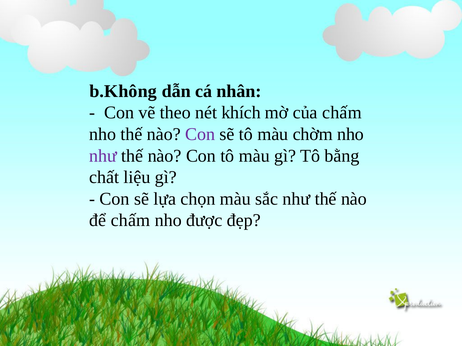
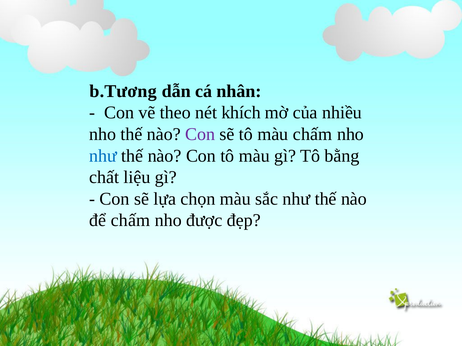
b.Không: b.Không -> b.Tương (123, 91)
của chấm: chấm -> nhiều (342, 113)
màu chờm: chờm -> chấm (313, 134)
như colour: purple -> blue (103, 156)
